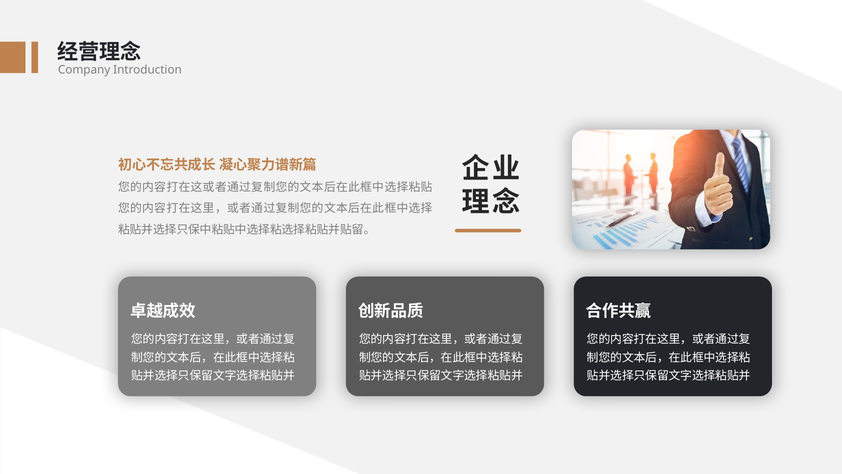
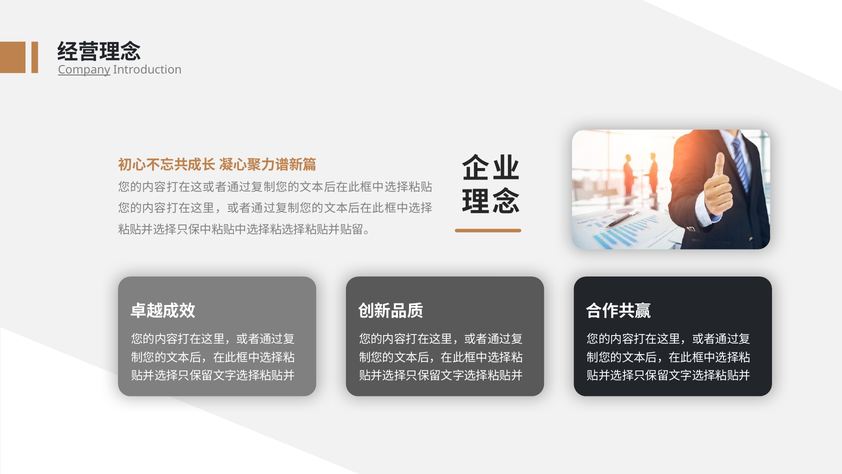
Company underline: none -> present (84, 70)
